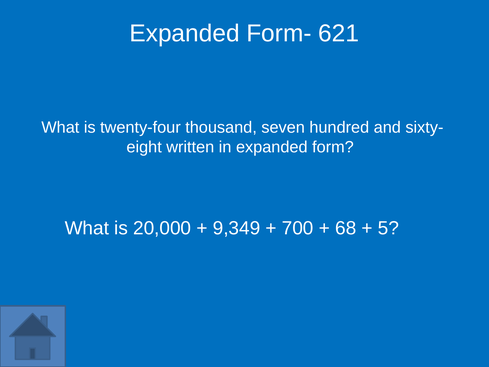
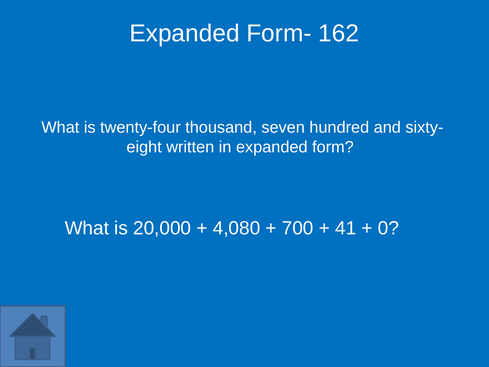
621: 621 -> 162 (339, 33)
9,349: 9,349 -> 4,080 (237, 228)
68: 68 -> 41 (346, 228)
5: 5 -> 0 (388, 228)
